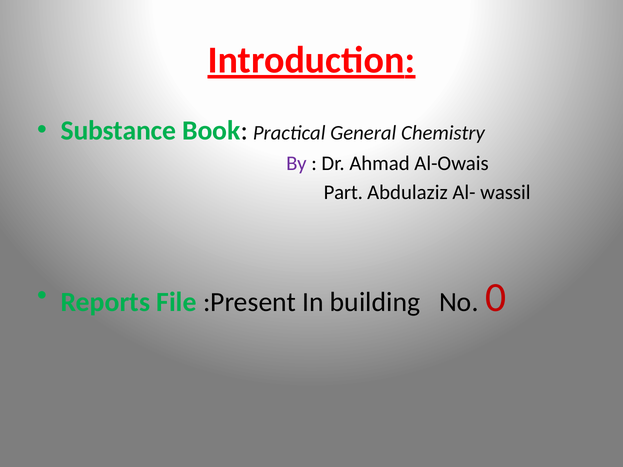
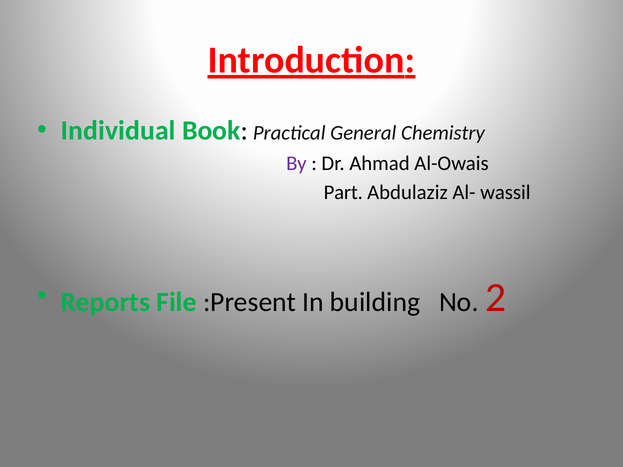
Substance: Substance -> Individual (118, 131)
0: 0 -> 2 (496, 298)
